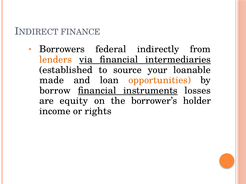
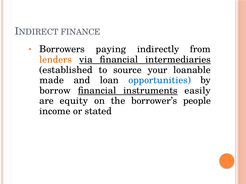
federal: federal -> paying (111, 49)
opportunities colour: orange -> blue (160, 80)
losses: losses -> easily (198, 91)
holder: holder -> people (197, 101)
rights: rights -> stated (98, 111)
